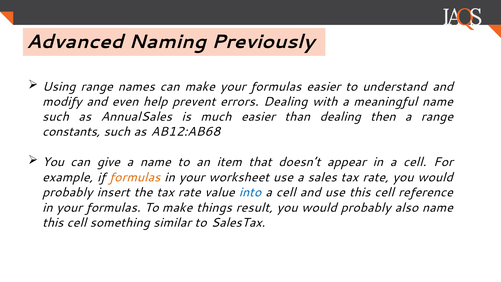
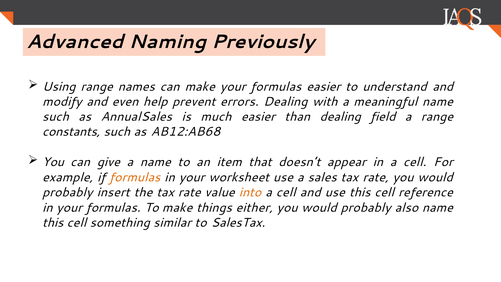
then: then -> field (383, 117)
into colour: blue -> orange (250, 192)
result: result -> either (254, 208)
